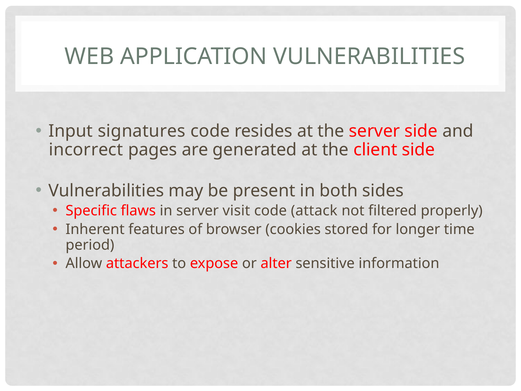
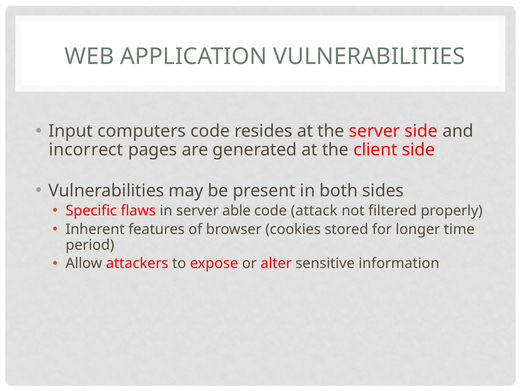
signatures: signatures -> computers (142, 131)
visit: visit -> able (236, 211)
